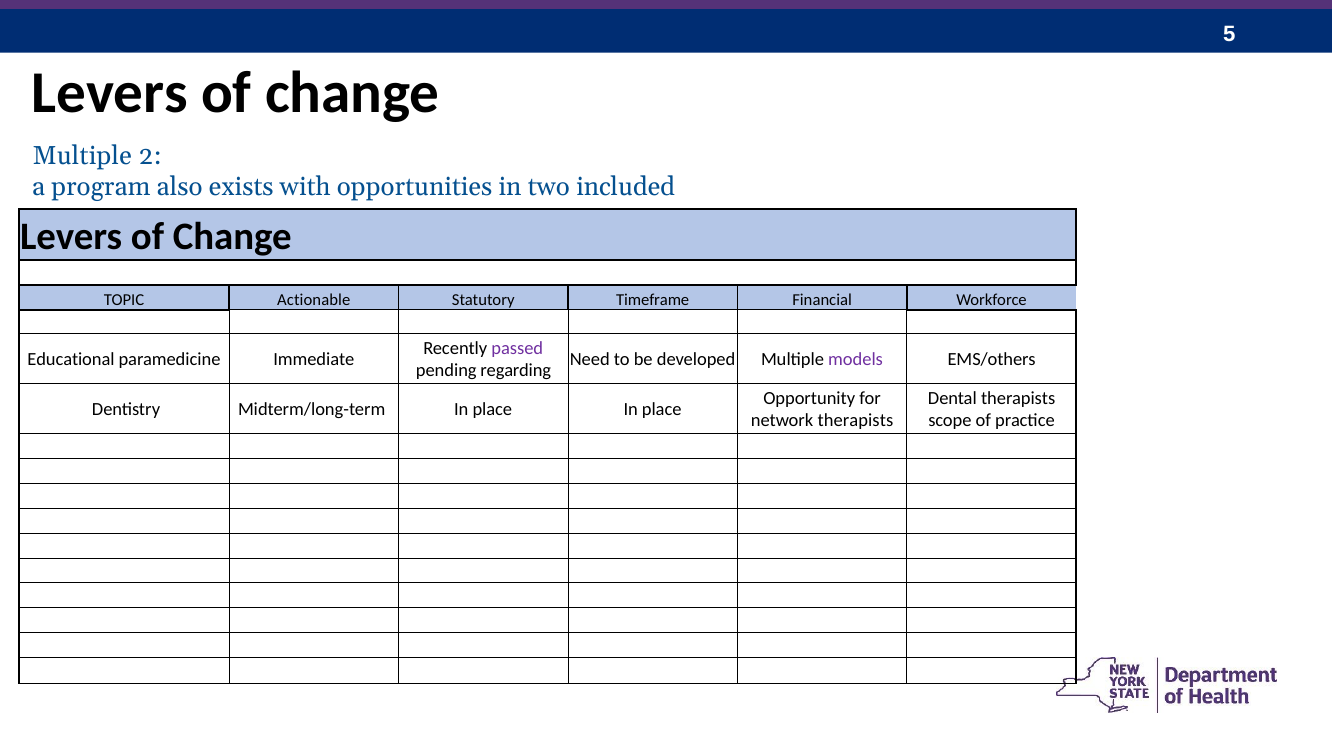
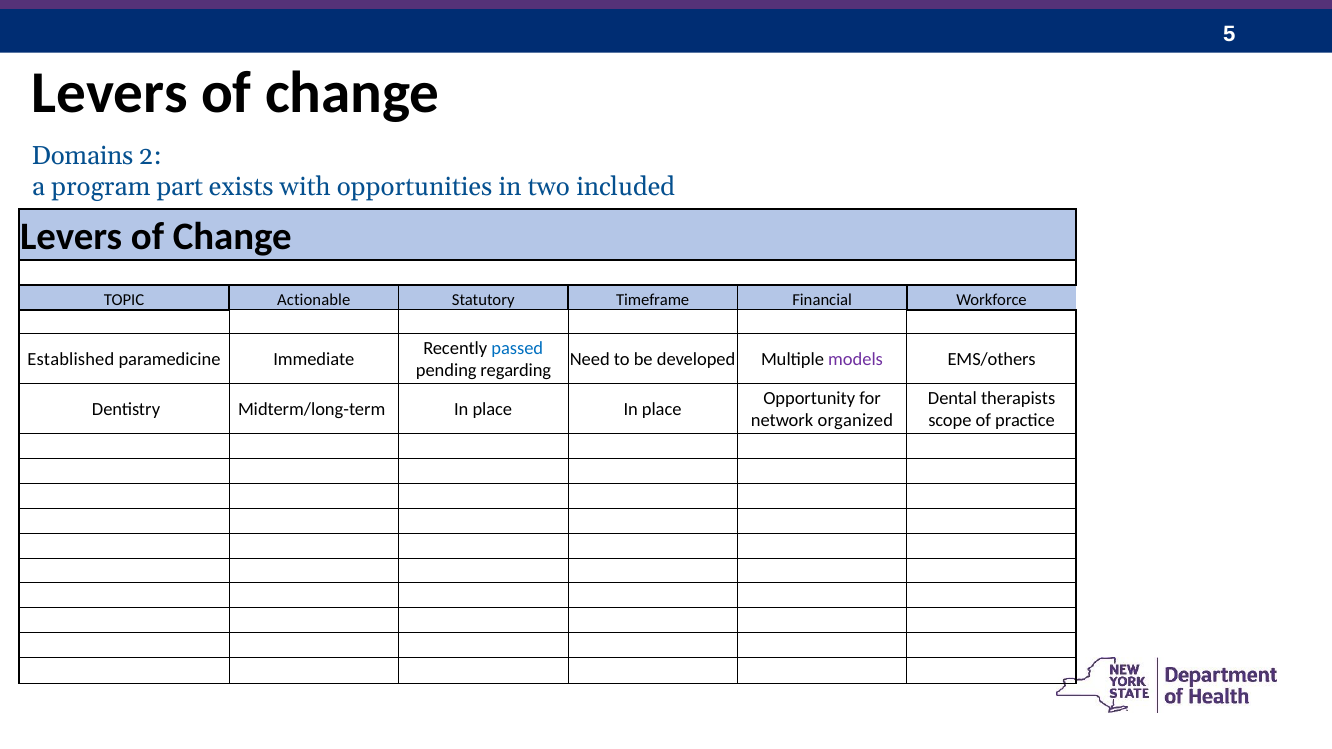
Multiple: Multiple -> Domains (82, 156)
also: also -> part (180, 187)
passed colour: purple -> blue (517, 348)
Educational: Educational -> Established (71, 360)
network therapists: therapists -> organized (855, 421)
